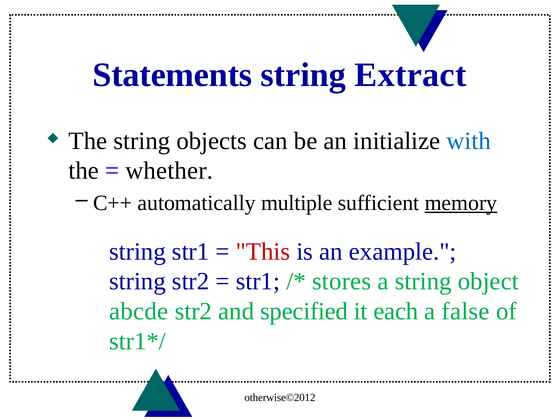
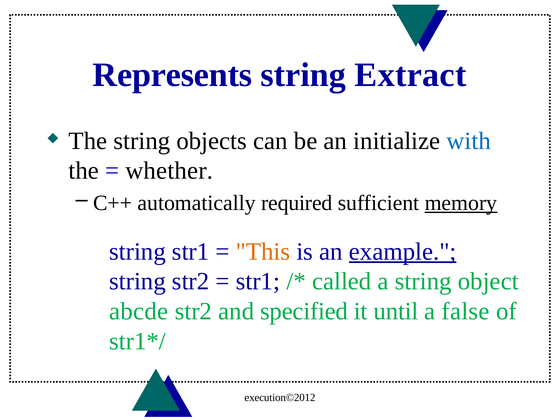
Statements: Statements -> Represents (172, 75)
multiple: multiple -> required (297, 203)
This colour: red -> orange (263, 252)
example underline: none -> present (403, 252)
stores: stores -> called (342, 281)
each: each -> until (396, 311)
otherwise©2012: otherwise©2012 -> execution©2012 (280, 397)
